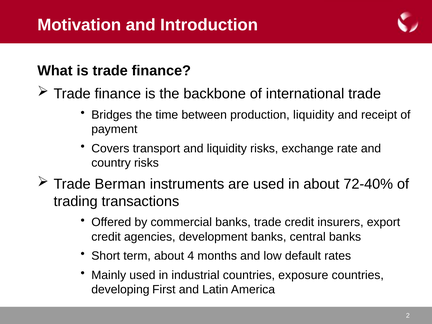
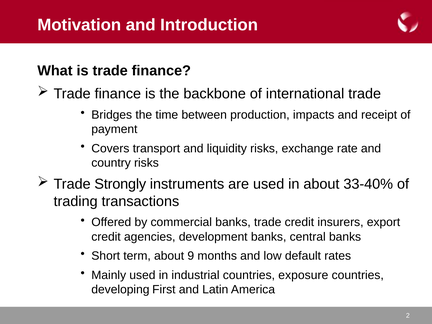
production liquidity: liquidity -> impacts (314, 115)
Berman: Berman -> Strongly (120, 184)
72-40%: 72-40% -> 33-40% (368, 184)
4: 4 -> 9 (191, 256)
